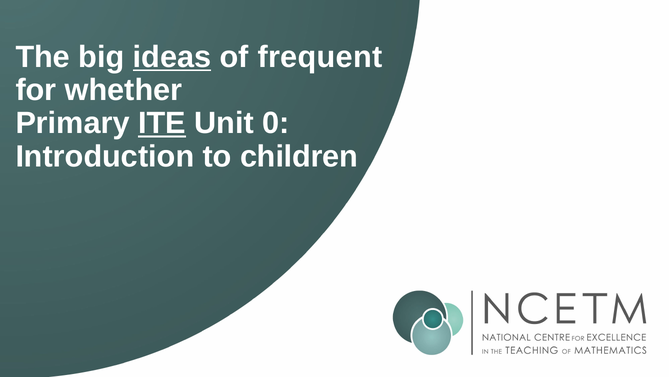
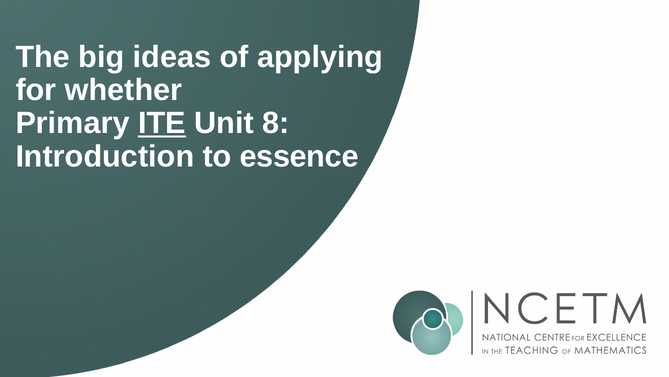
ideas underline: present -> none (172, 57)
frequent: frequent -> applying (320, 57)
0: 0 -> 8 (276, 123)
children: children -> essence (299, 156)
